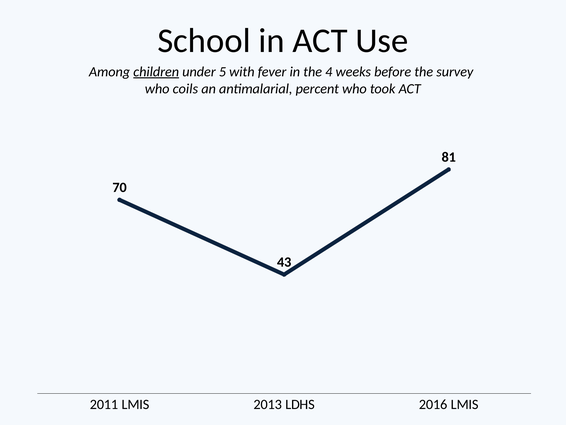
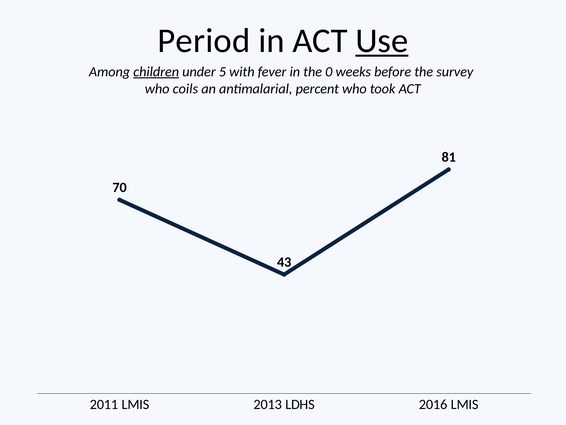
School: School -> Period (204, 41)
Use underline: none -> present (382, 41)
4: 4 -> 0 (329, 72)
